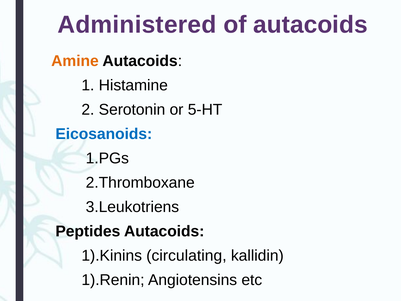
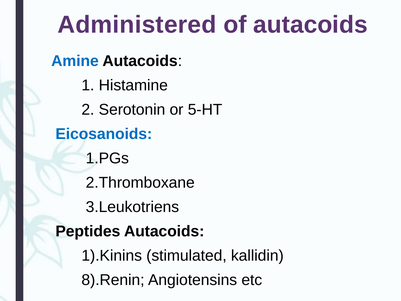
Amine colour: orange -> blue (75, 61)
circulating: circulating -> stimulated (186, 255)
1).Renin: 1).Renin -> 8).Renin (113, 280)
